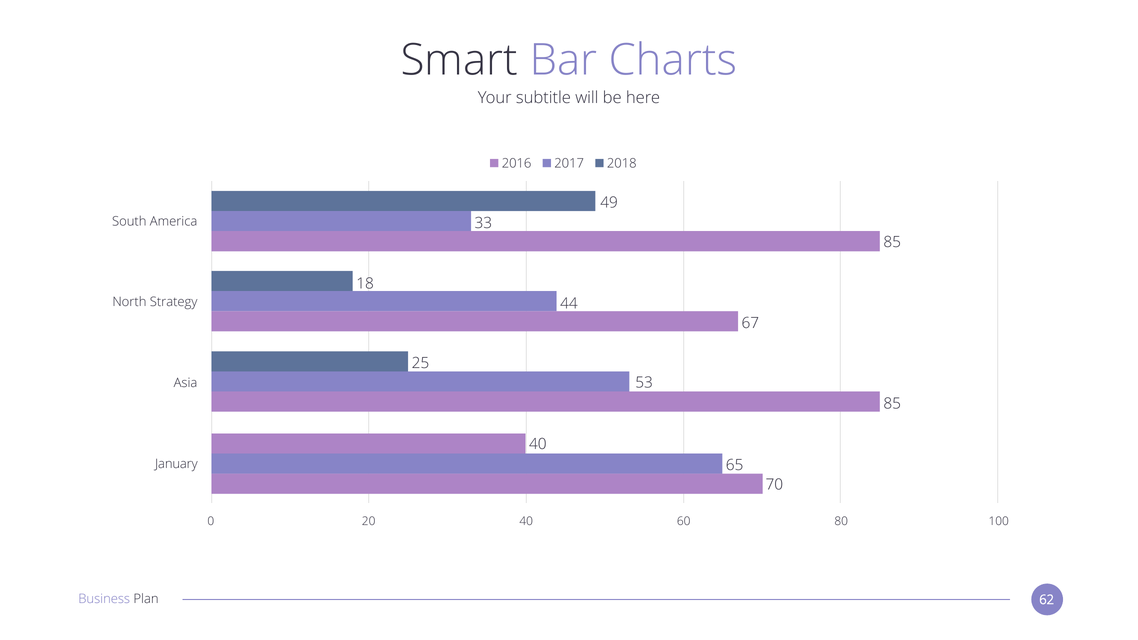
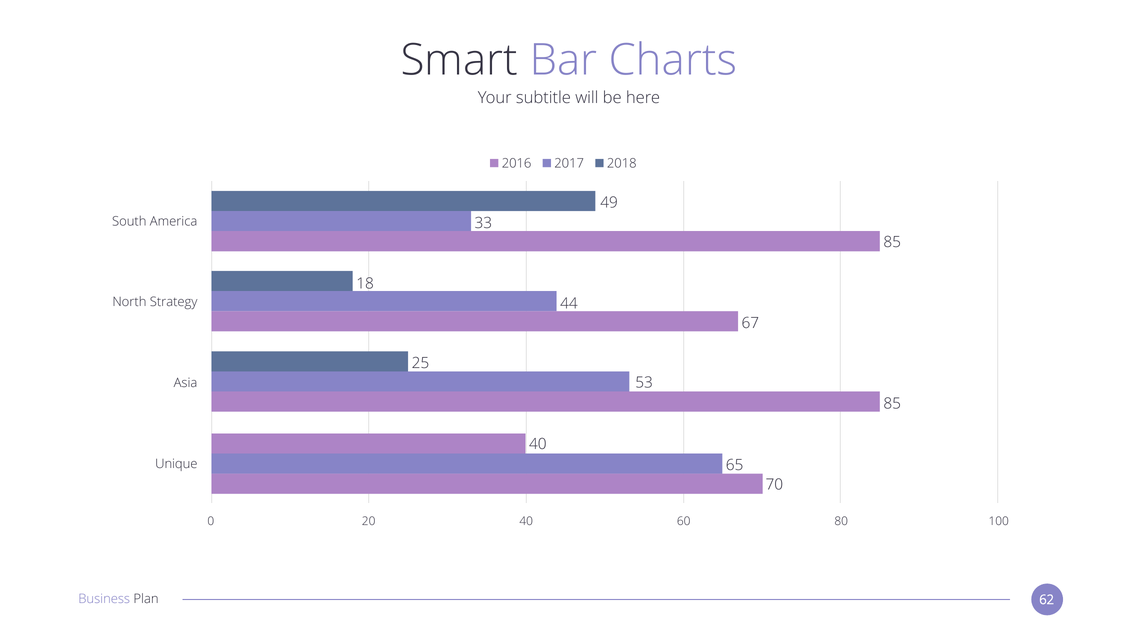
January: January -> Unique (176, 464)
